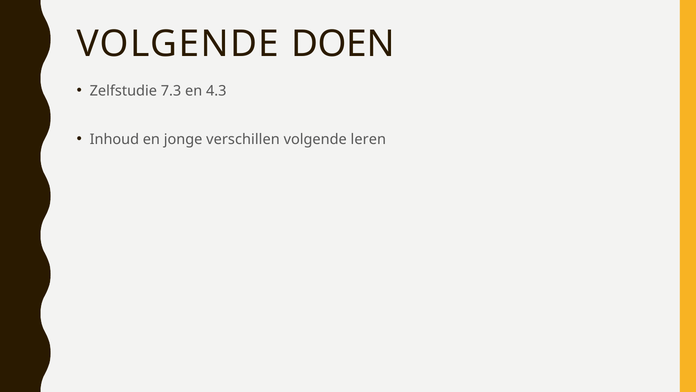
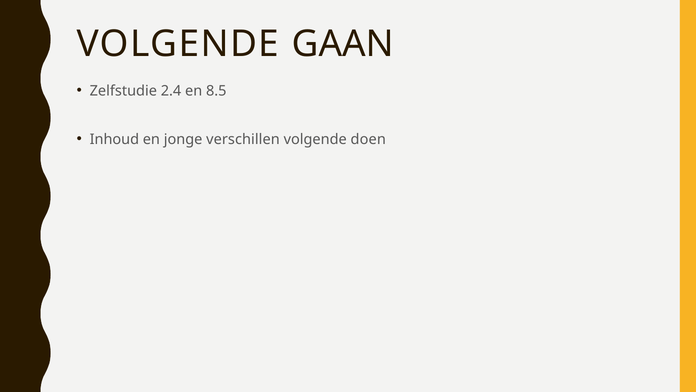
DOEN: DOEN -> GAAN (343, 44)
7.3: 7.3 -> 2.4 (171, 91)
4.3: 4.3 -> 8.5 (216, 91)
leren: leren -> doen (368, 139)
